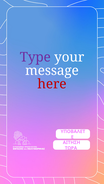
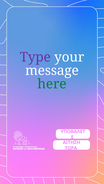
here colour: red -> green (52, 84)
